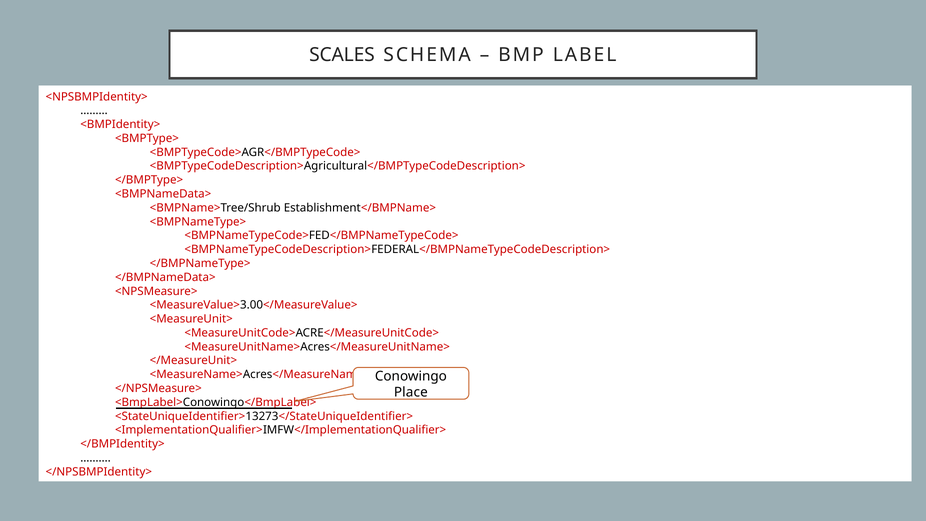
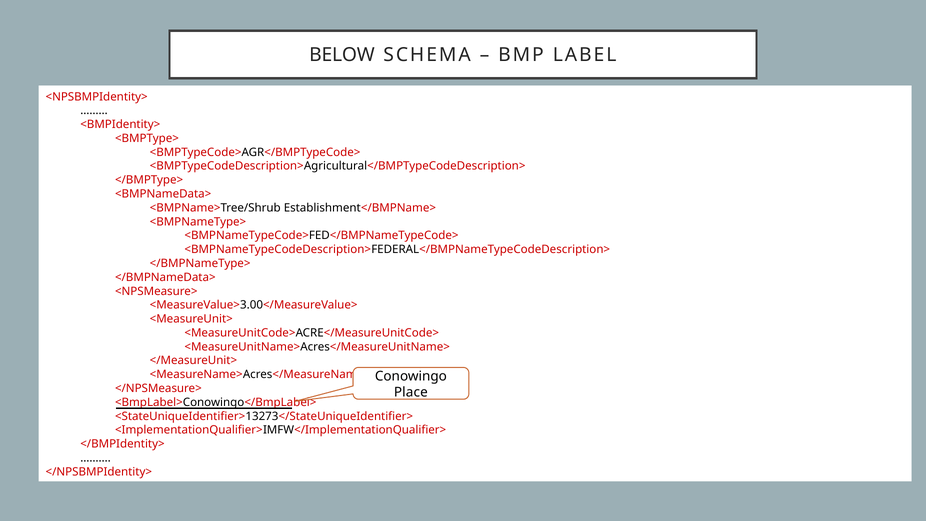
SCALES: SCALES -> BELOW (342, 55)
